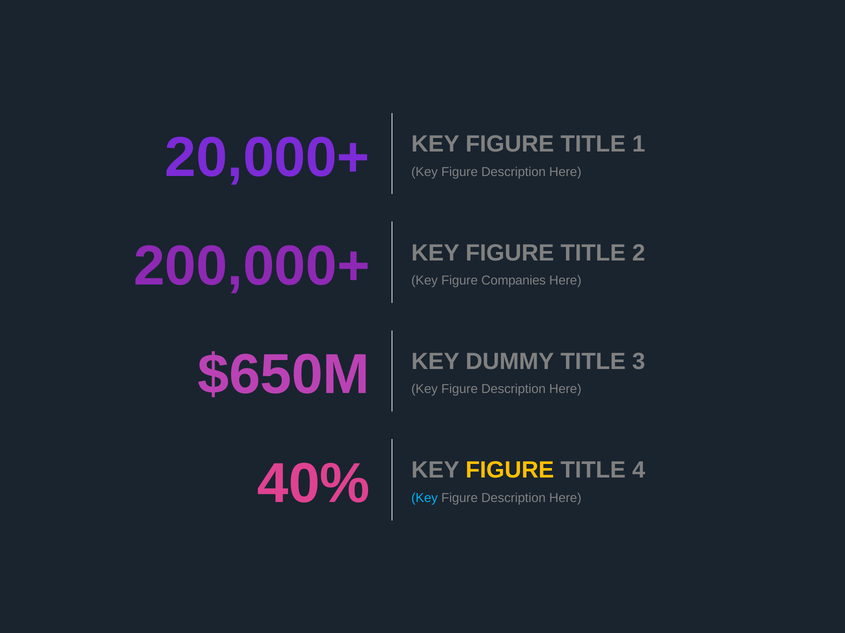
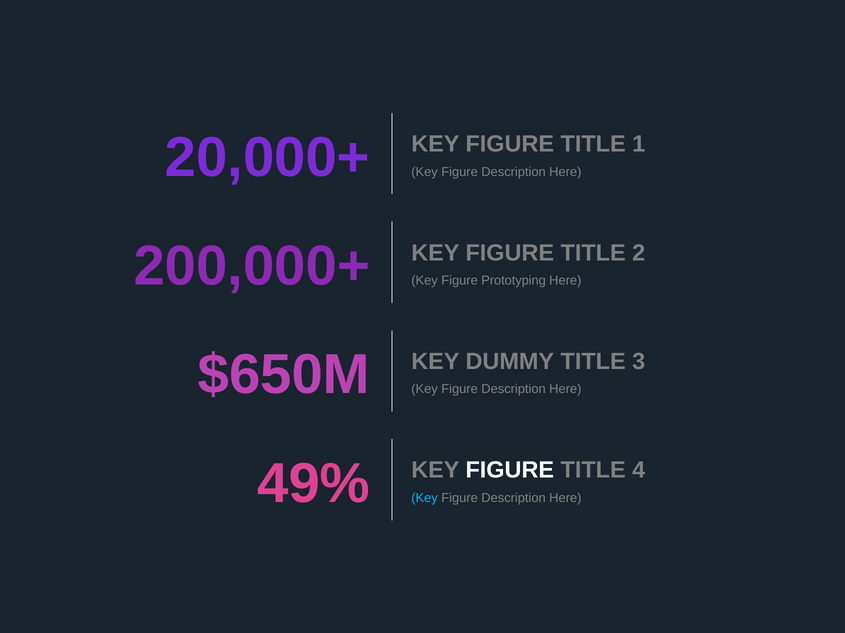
Companies: Companies -> Prototyping (514, 281)
40%: 40% -> 49% (314, 484)
FIGURE colour: yellow -> white (510, 471)
